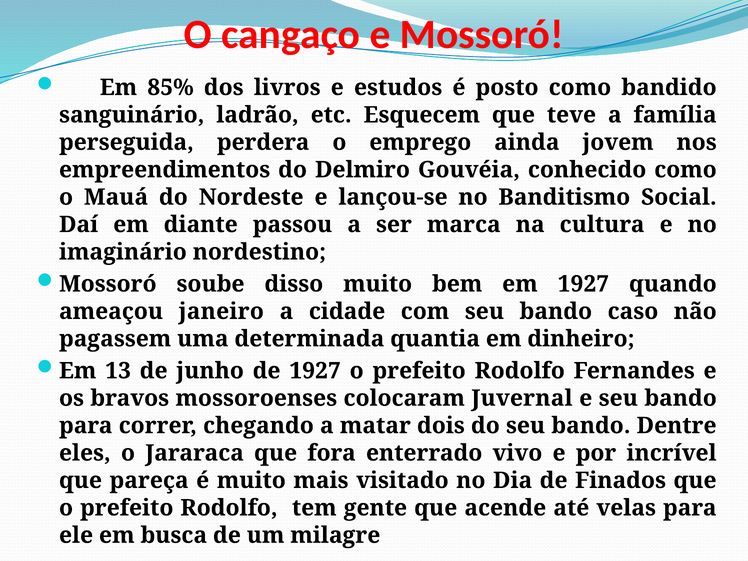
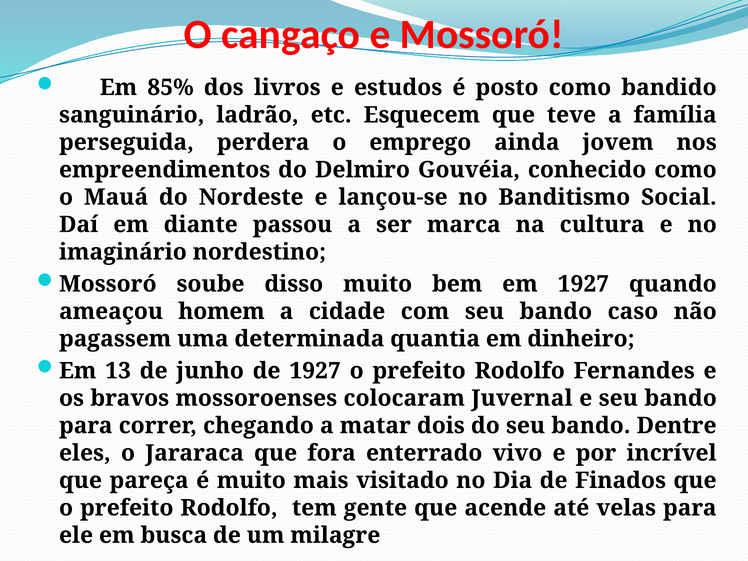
janeiro: janeiro -> homem (221, 311)
